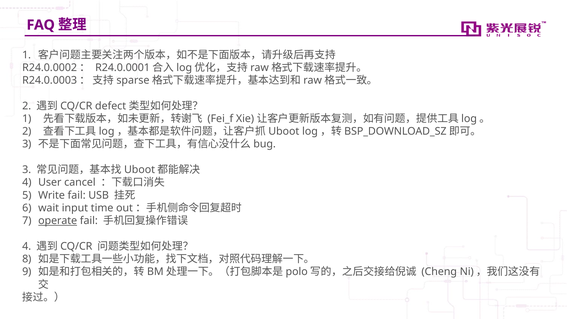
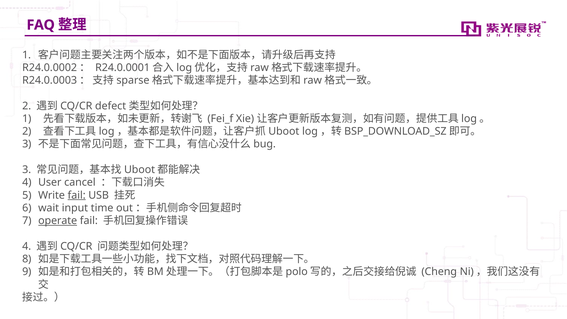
fail underline: none -> present (77, 195)
